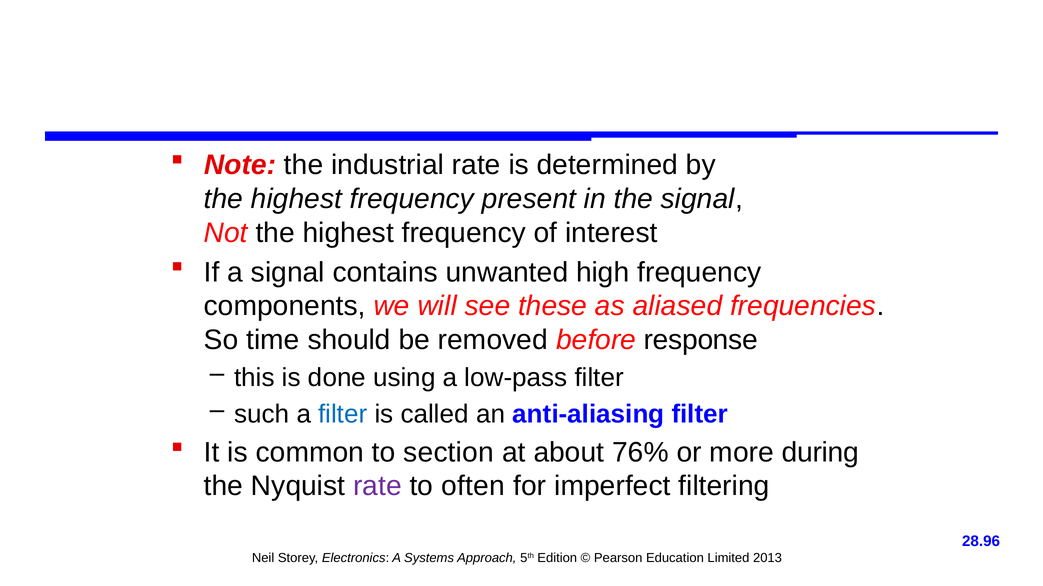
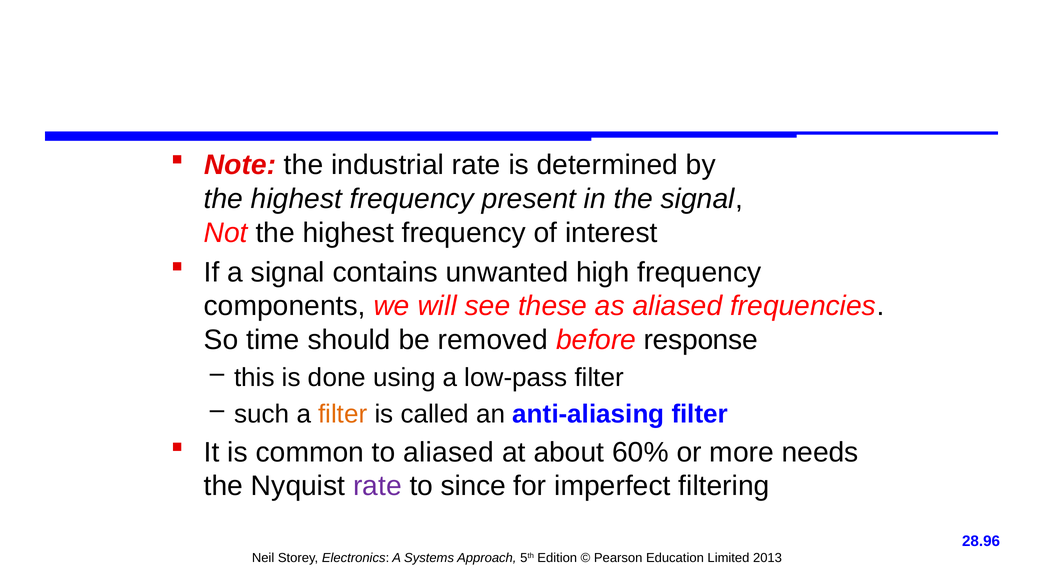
filter colour: blue -> orange (343, 414)
to section: section -> aliased (449, 453)
76%: 76% -> 60% (640, 453)
during: during -> needs (820, 453)
often: often -> since (473, 487)
